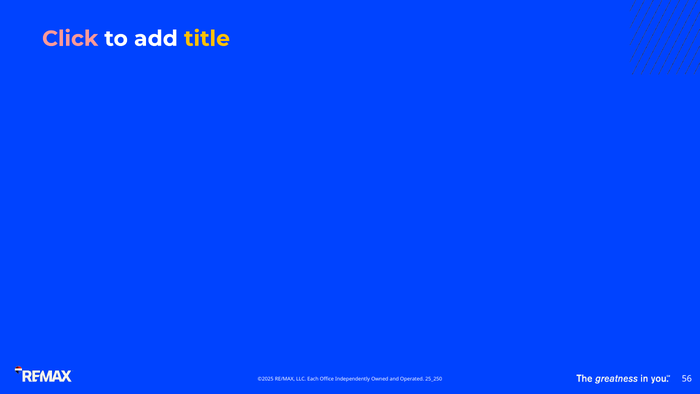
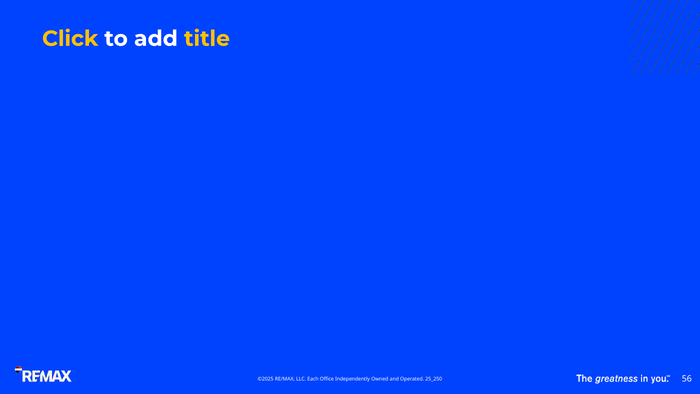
Click colour: pink -> yellow (70, 39)
